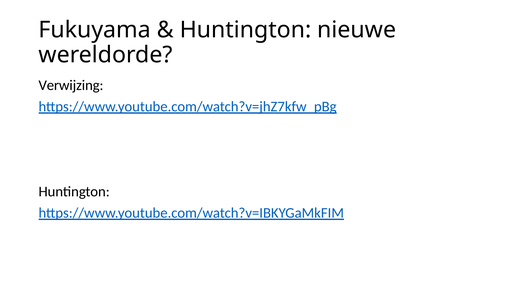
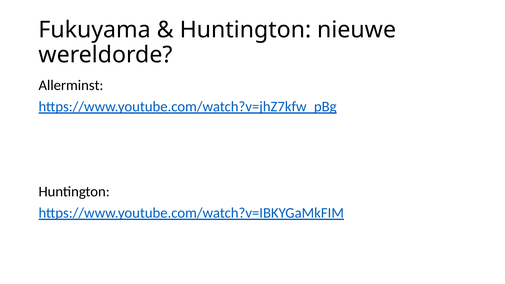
Verwijzing: Verwijzing -> Allerminst (71, 85)
